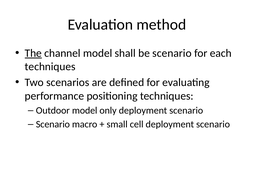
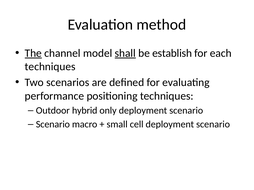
shall underline: none -> present (125, 53)
be scenario: scenario -> establish (172, 53)
Outdoor model: model -> hybrid (85, 111)
